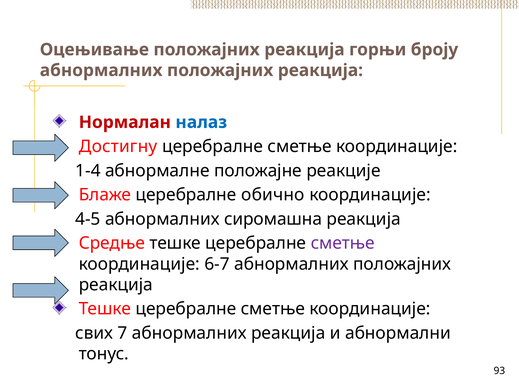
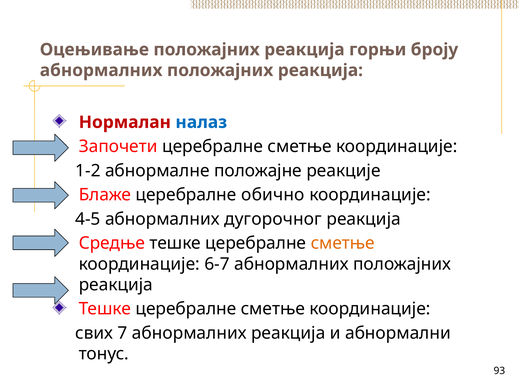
Достигну: Достигну -> Започети (118, 147)
1-4: 1-4 -> 1-2 (88, 171)
сиромашна: сиромашна -> дугорочног (273, 219)
сметње colour: purple -> orange (343, 243)
